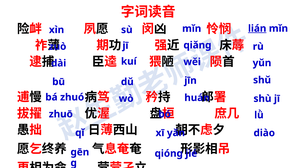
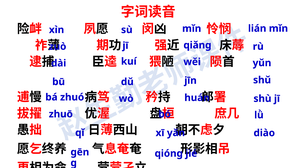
lián underline: present -> none (257, 28)
